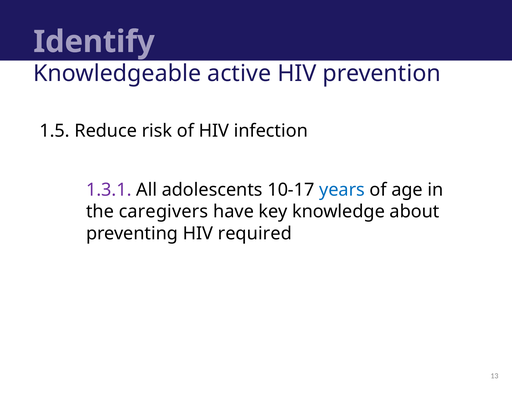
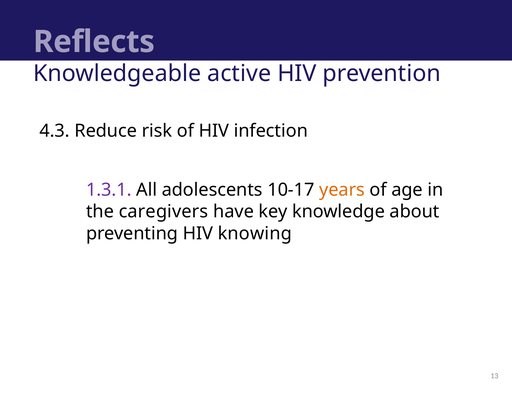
Identify: Identify -> Reflects (94, 42)
1.5: 1.5 -> 4.3 (55, 131)
years colour: blue -> orange (342, 190)
required: required -> knowing (255, 233)
